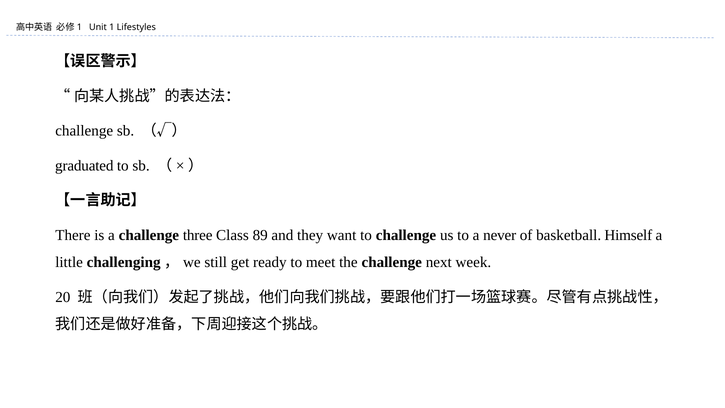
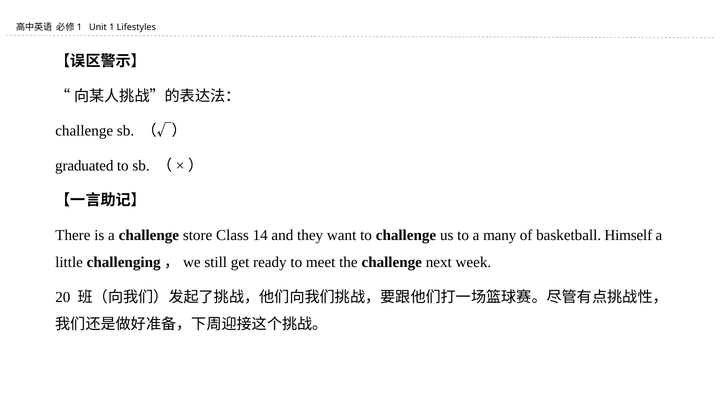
three: three -> store (198, 235)
89: 89 -> 14 (260, 235)
never: never -> many (500, 235)
